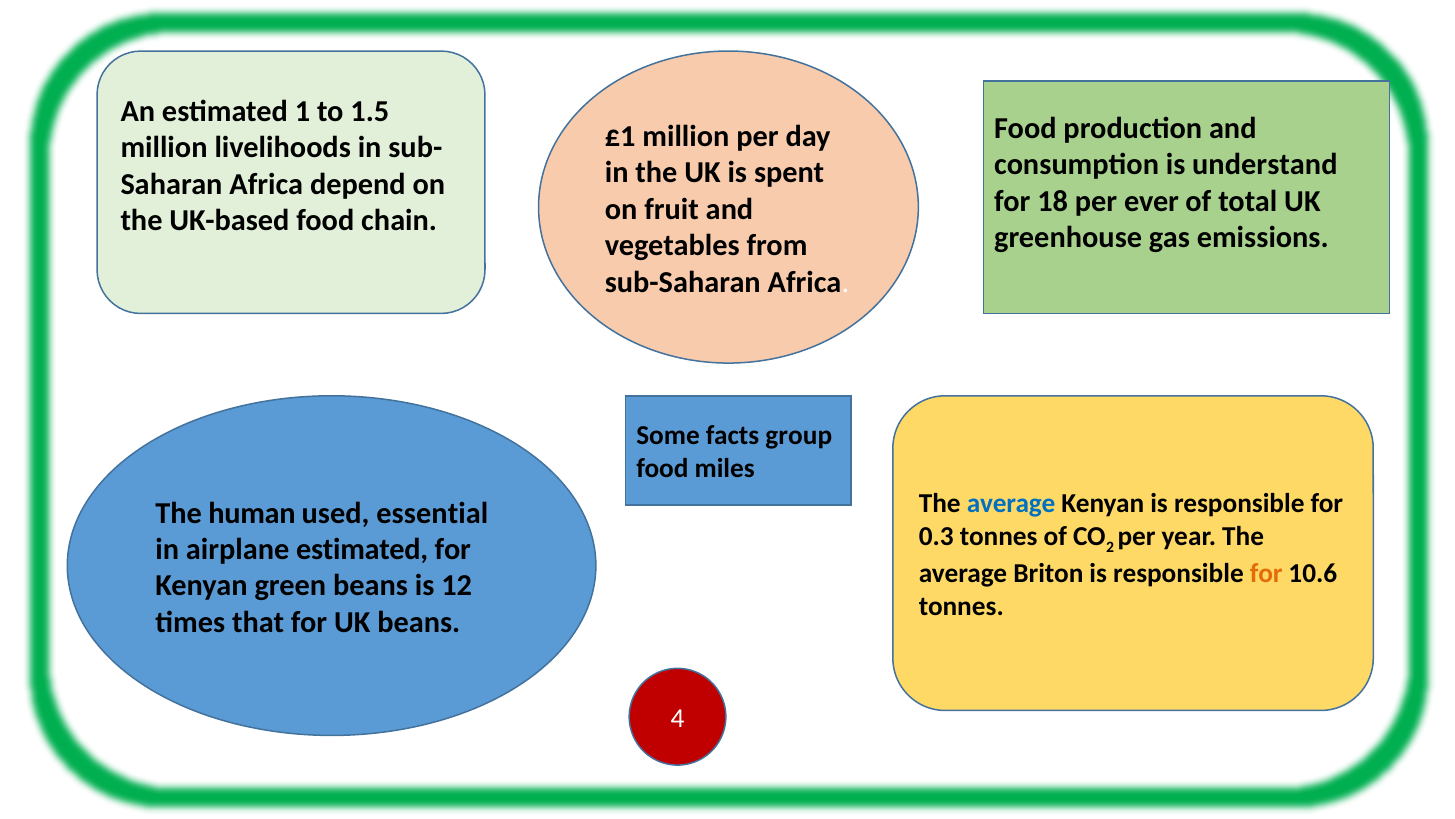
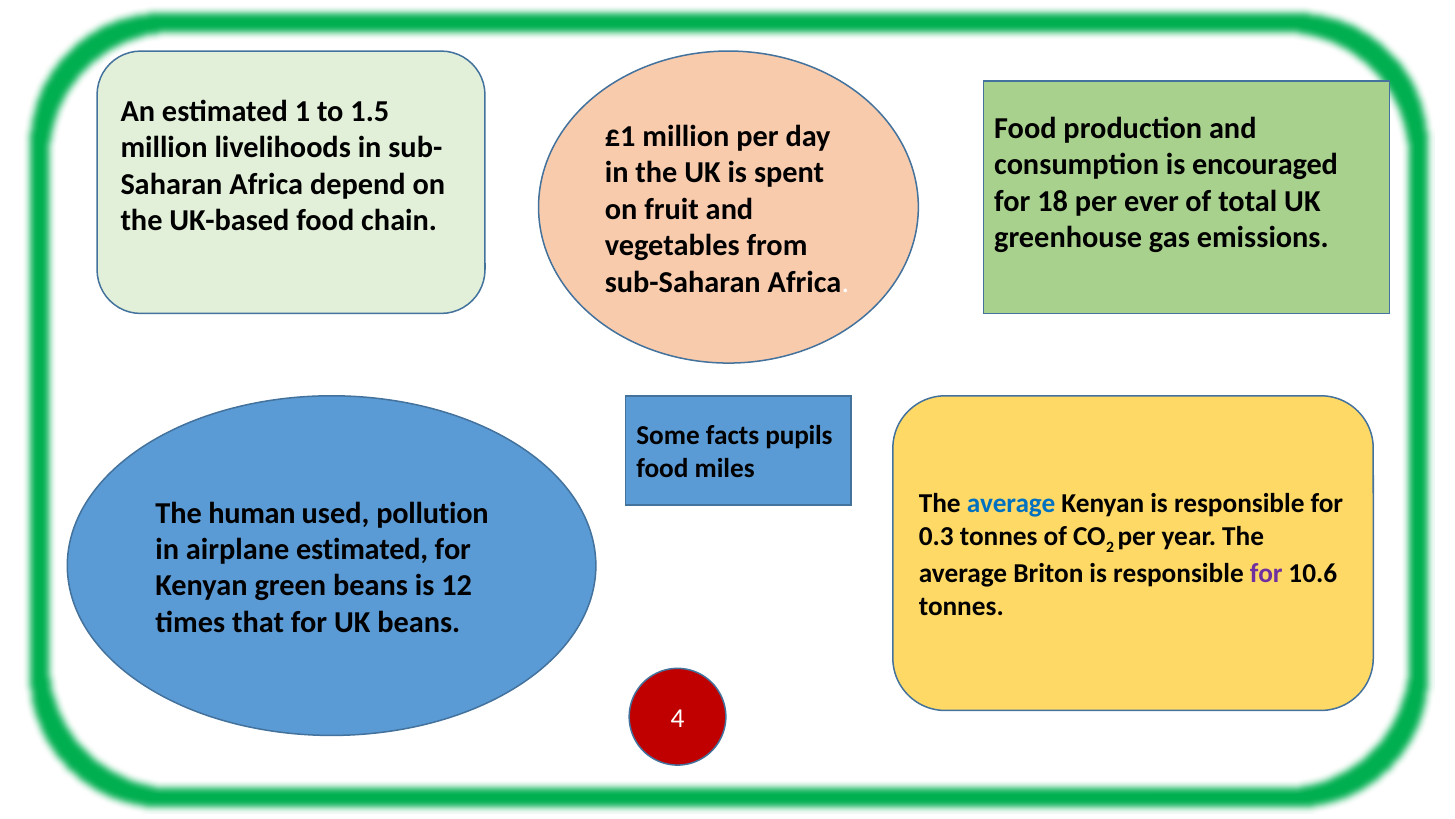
understand: understand -> encouraged (1265, 165)
group: group -> pupils (799, 436)
essential: essential -> pollution (433, 513)
for colour: orange -> purple (1266, 573)
